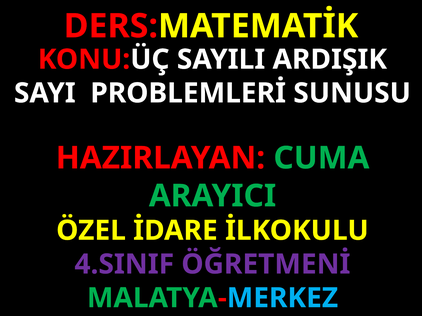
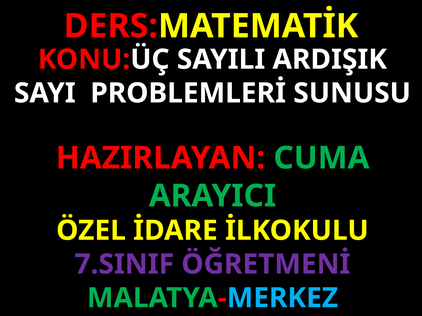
4.SINIF: 4.SINIF -> 7.SINIF (124, 265)
